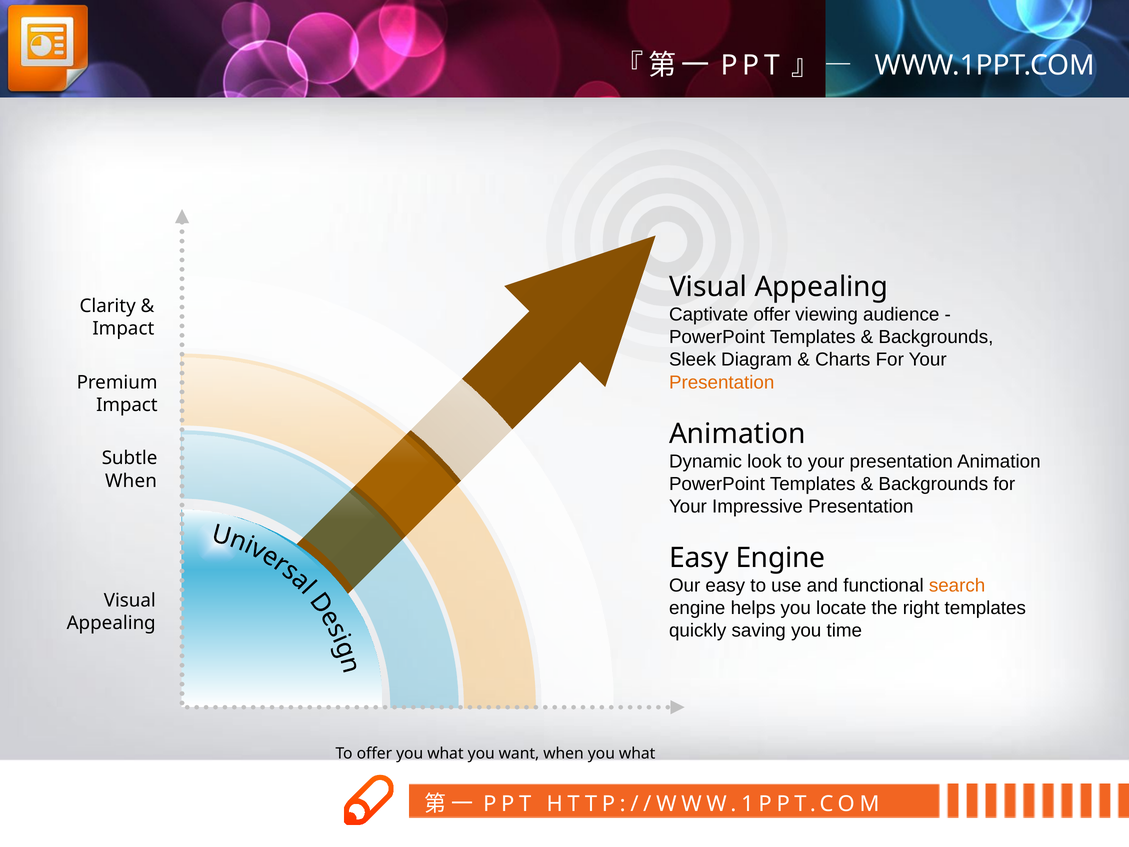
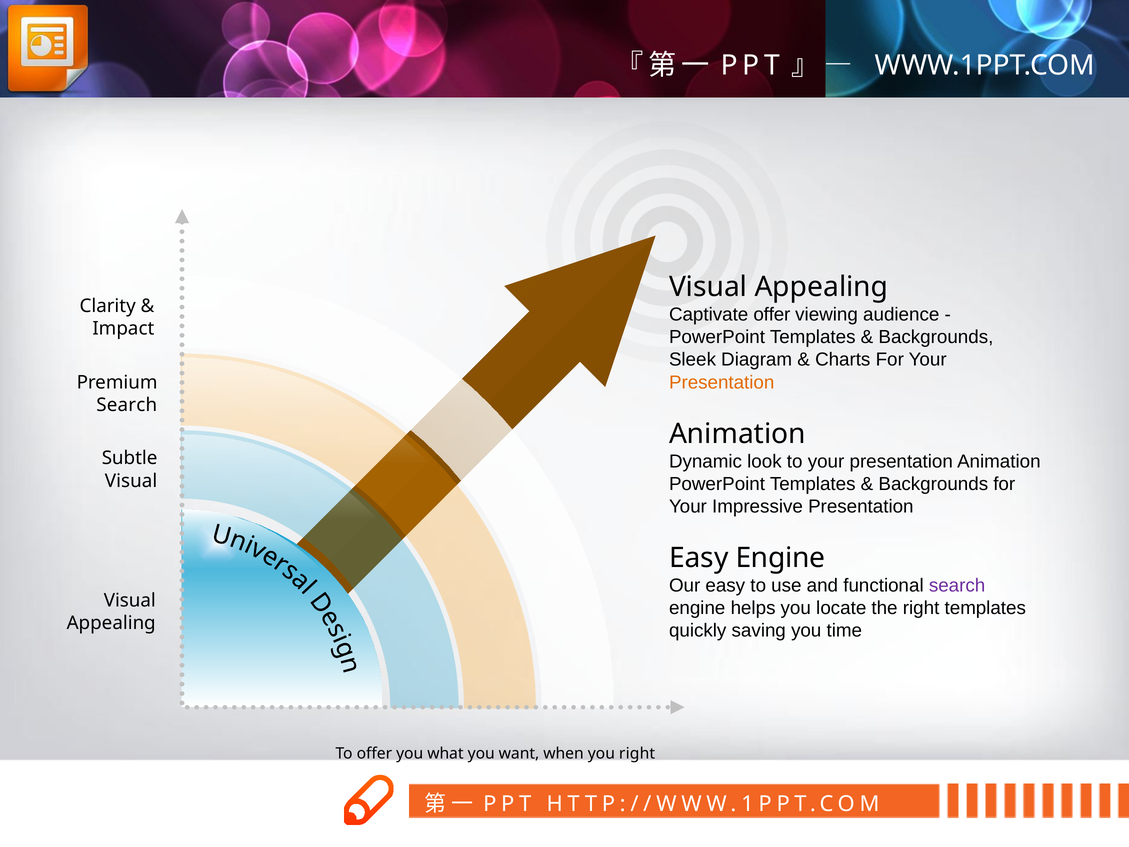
Impact: Impact -> Search (127, 405)
When: When -> Visual (131, 481)
search colour: orange -> purple (957, 585)
when you what: what -> right (637, 753)
